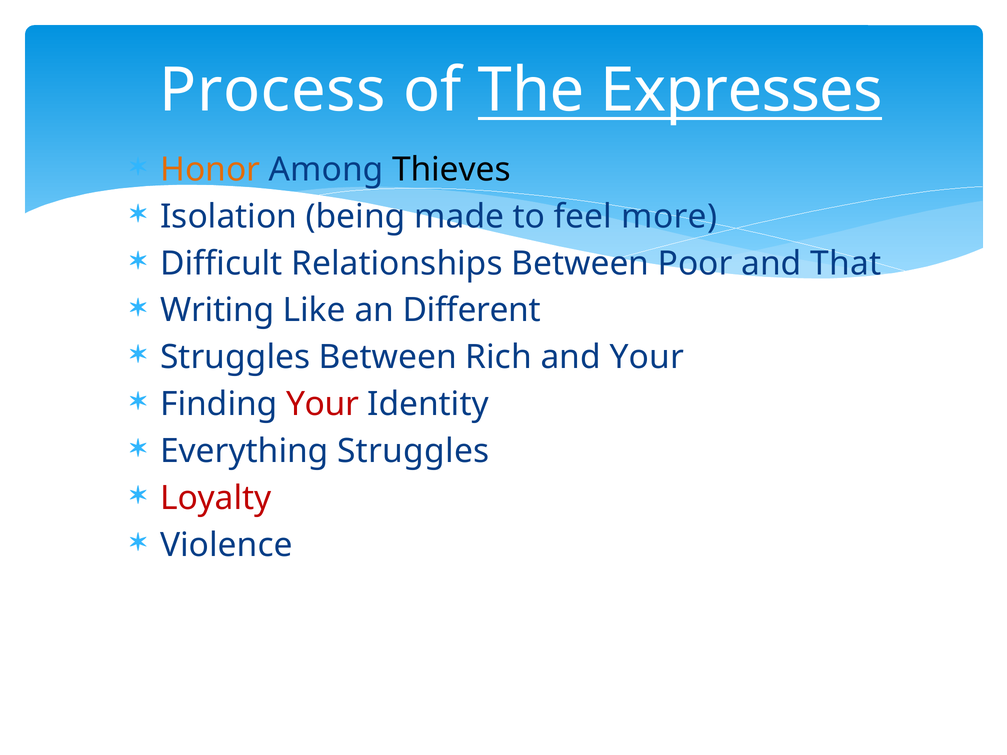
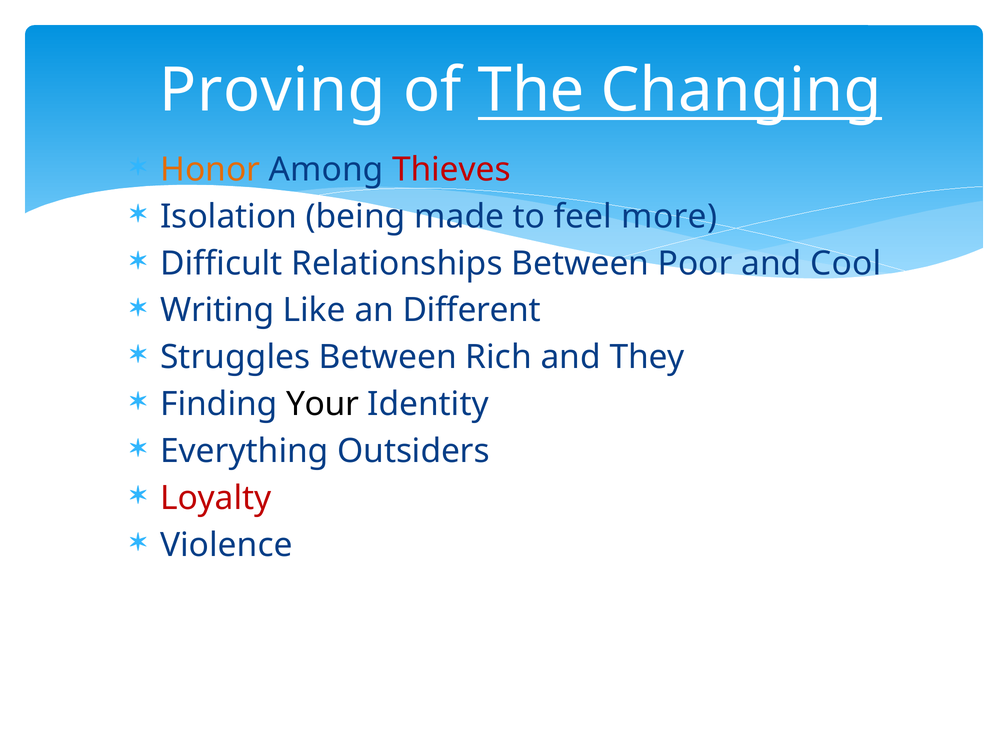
Process: Process -> Proving (273, 90)
Expresses: Expresses -> Changing (741, 90)
Thieves colour: black -> red (451, 170)
That: That -> Cool (846, 264)
and Your: Your -> They (647, 358)
Your colour: red -> black (323, 404)
Everything Struggles: Struggles -> Outsiders (413, 451)
